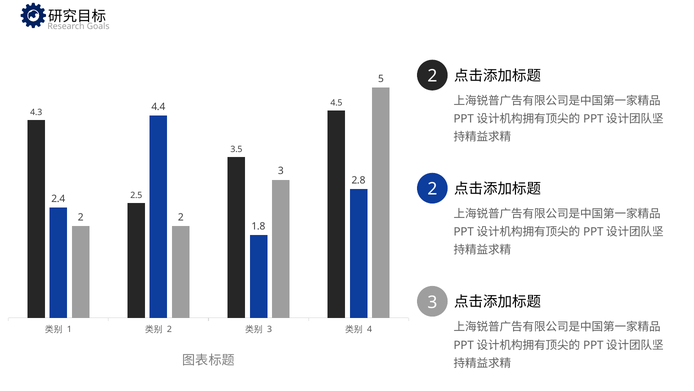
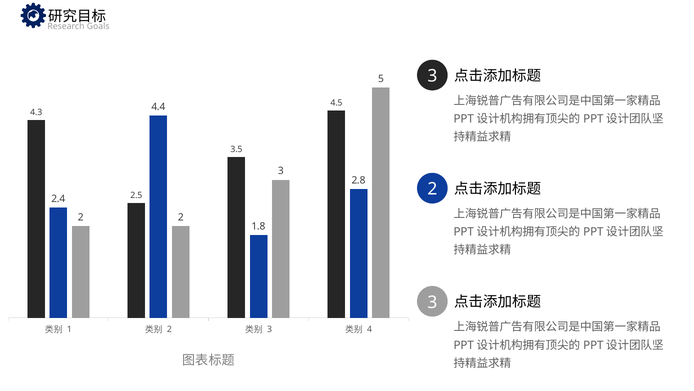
2: 2 -> 3 (432, 76)
